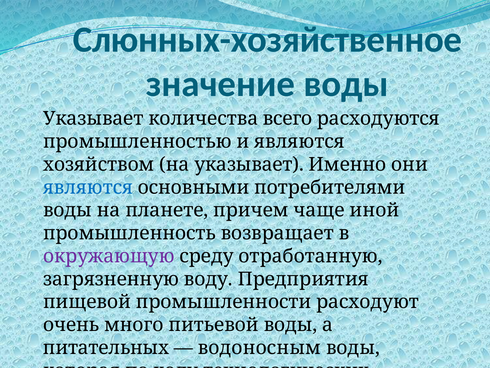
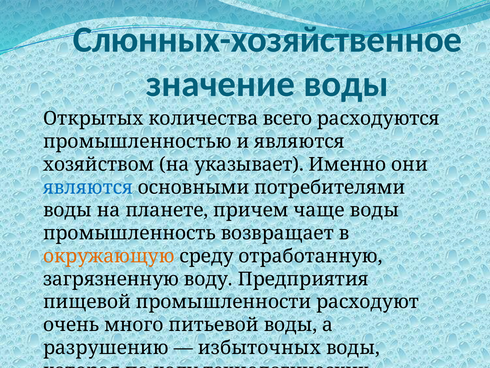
Указывает: Указывает -> Открытых (93, 119)
чаще иной: иной -> воды (374, 210)
окружающую colour: purple -> orange (109, 256)
питательных: питательных -> разрушению (106, 347)
водоносным: водоносным -> избыточных (259, 347)
